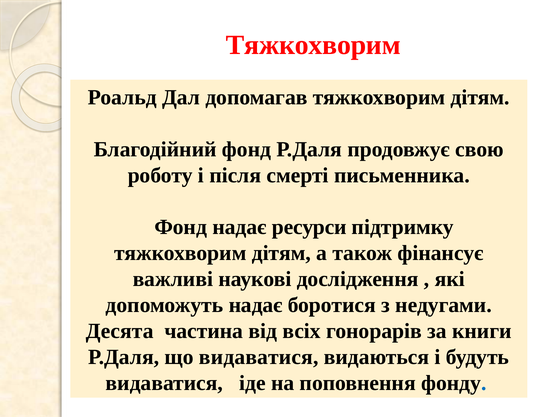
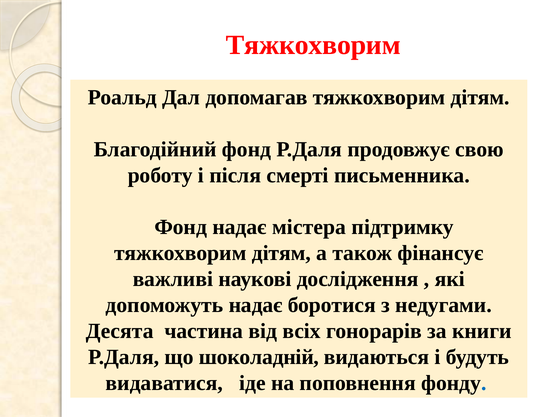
ресурси: ресурси -> містера (309, 227)
що видаватися: видаватися -> шоколадній (259, 357)
